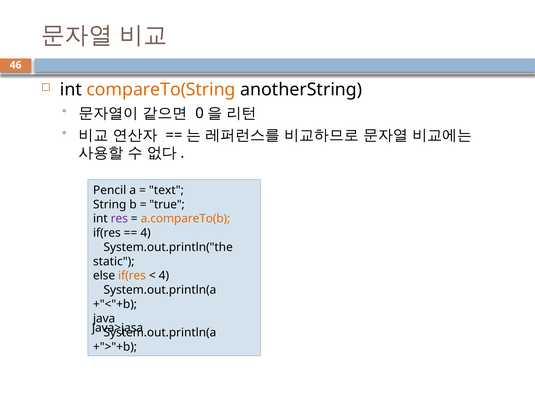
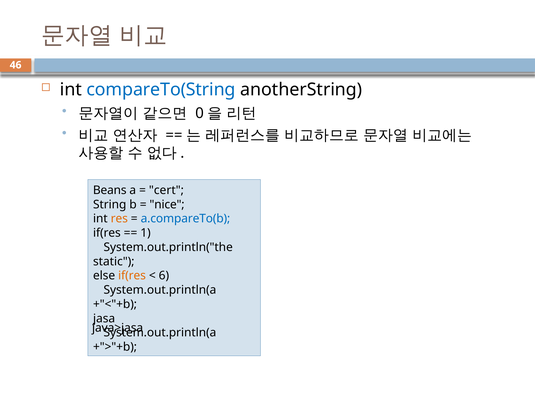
compareTo(String colour: orange -> blue (161, 90)
Pencil: Pencil -> Beans (110, 190)
text: text -> cert (166, 190)
true: true -> nice (167, 205)
res colour: purple -> orange (119, 219)
a.compareTo(b colour: orange -> blue (185, 219)
4: 4 -> 1 (146, 233)
4: 4 -> 6 (164, 276)
java: java -> jasa (104, 319)
